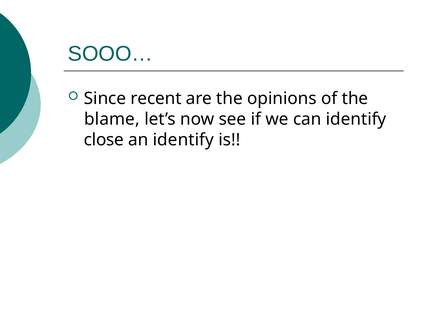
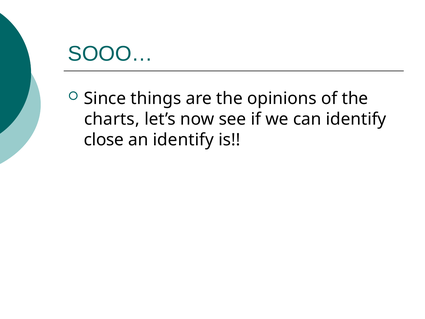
recent: recent -> things (156, 99)
blame: blame -> charts (112, 119)
